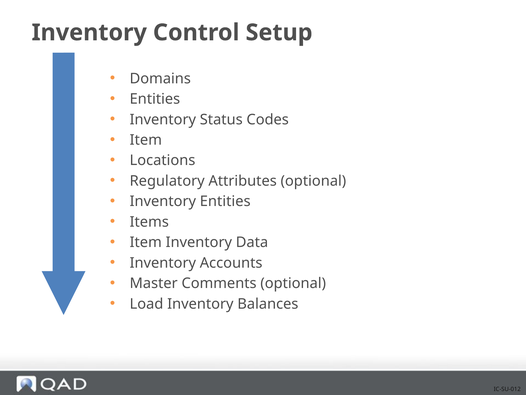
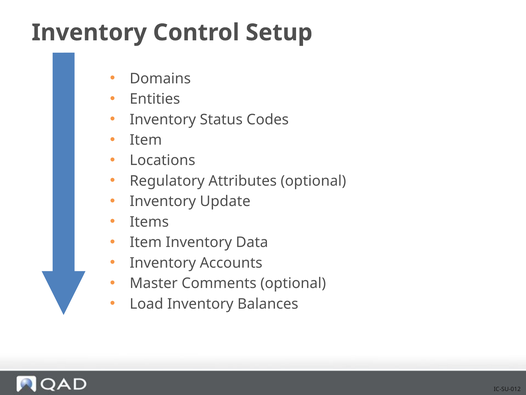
Inventory Entities: Entities -> Update (225, 201)
